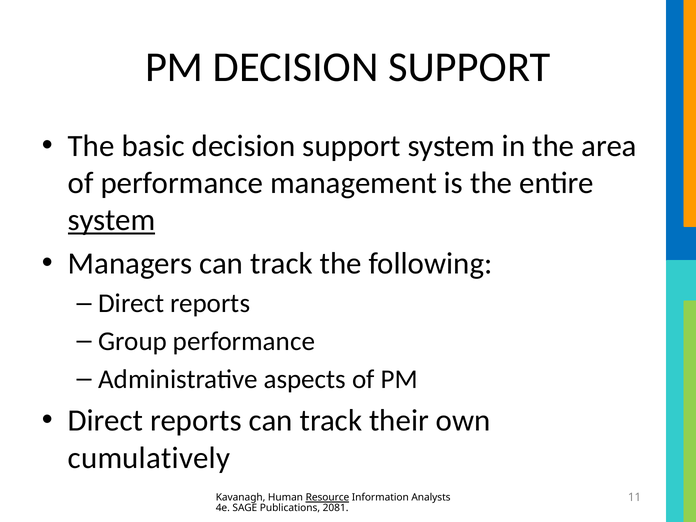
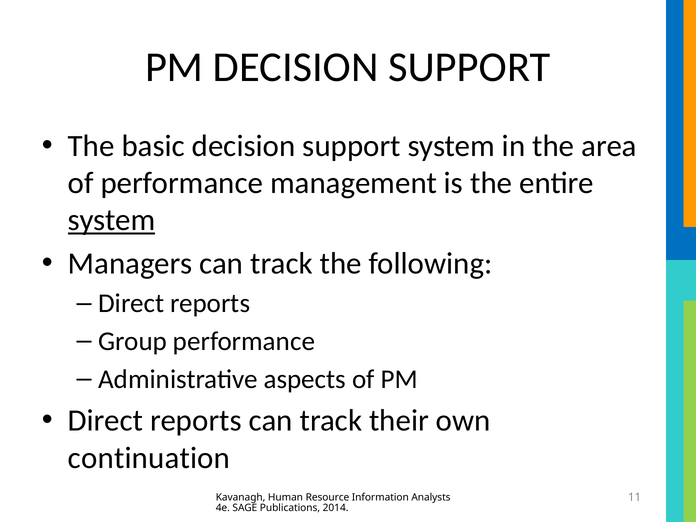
cumulatively: cumulatively -> continuation (149, 458)
Resource underline: present -> none (327, 498)
2081: 2081 -> 2014 (336, 508)
